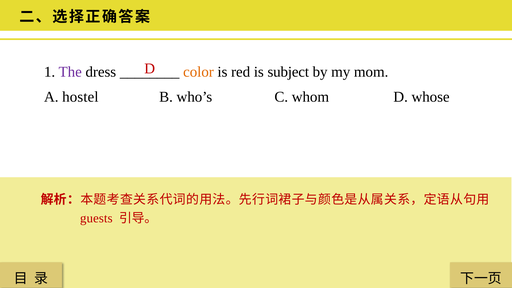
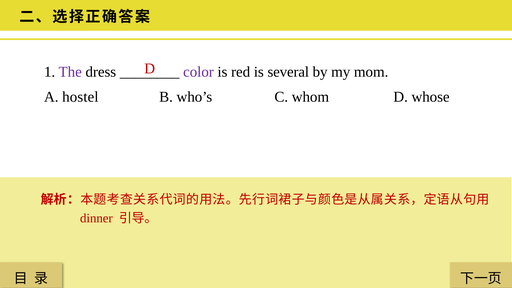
color colour: orange -> purple (198, 72)
subject: subject -> several (288, 72)
guests: guests -> dinner (96, 218)
